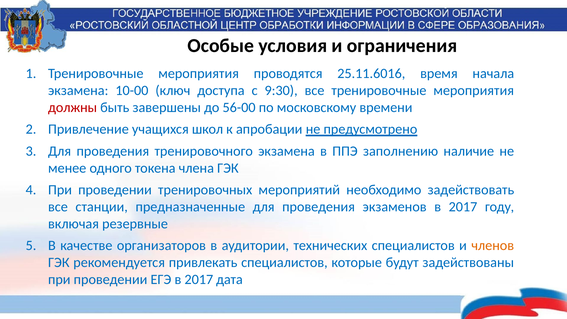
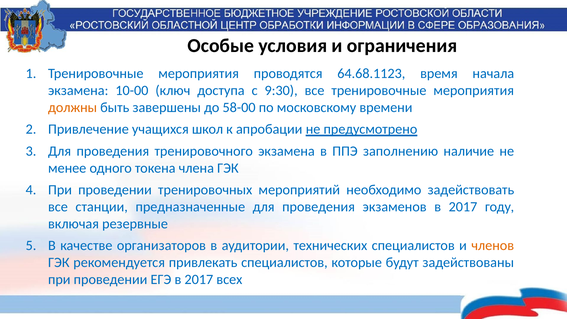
25.11.6016: 25.11.6016 -> 64.68.1123 (371, 73)
должны colour: red -> orange (73, 108)
56-00: 56-00 -> 58-00 (239, 108)
дата: дата -> всех (229, 280)
